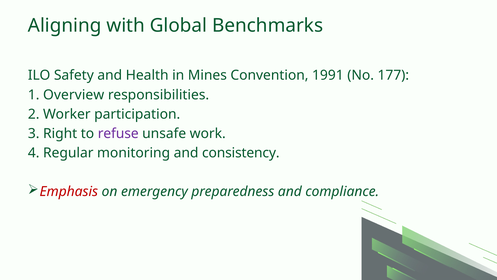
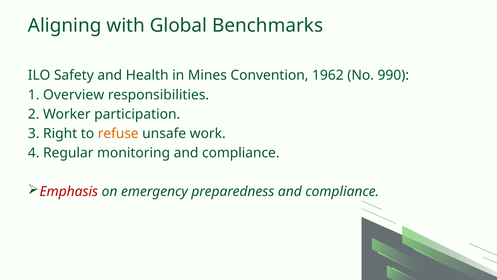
1991: 1991 -> 1962 (328, 75)
177: 177 -> 990 (393, 75)
refuse colour: purple -> orange (118, 133)
monitoring and consistency: consistency -> compliance (241, 153)
